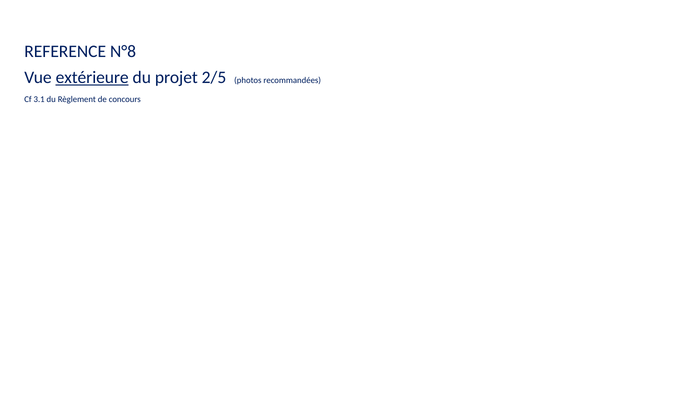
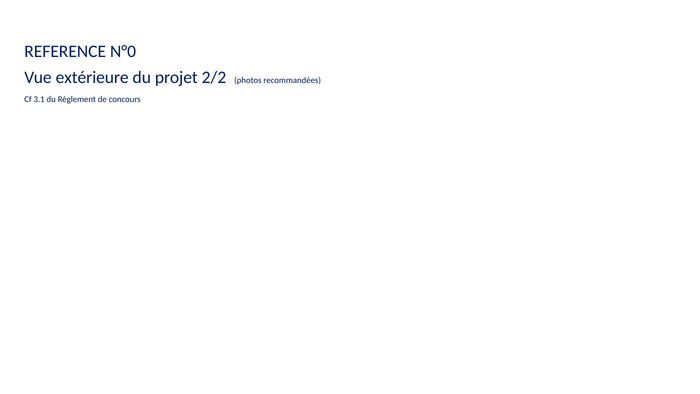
N°8: N°8 -> N°0 (123, 51)
extérieure underline: present -> none (92, 78)
2/5: 2/5 -> 2/2 (214, 78)
